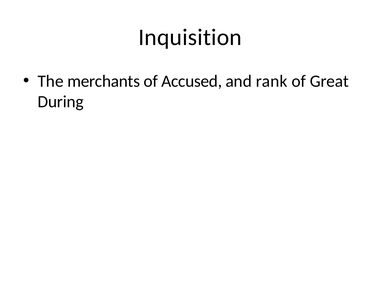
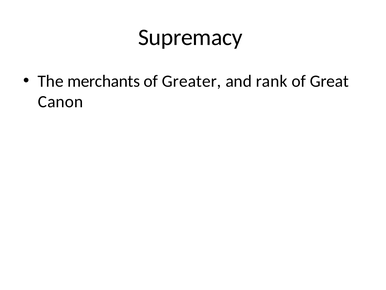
Inquisition: Inquisition -> Supremacy (190, 37)
Accused: Accused -> Greater (192, 81)
During: During -> Canon (61, 102)
